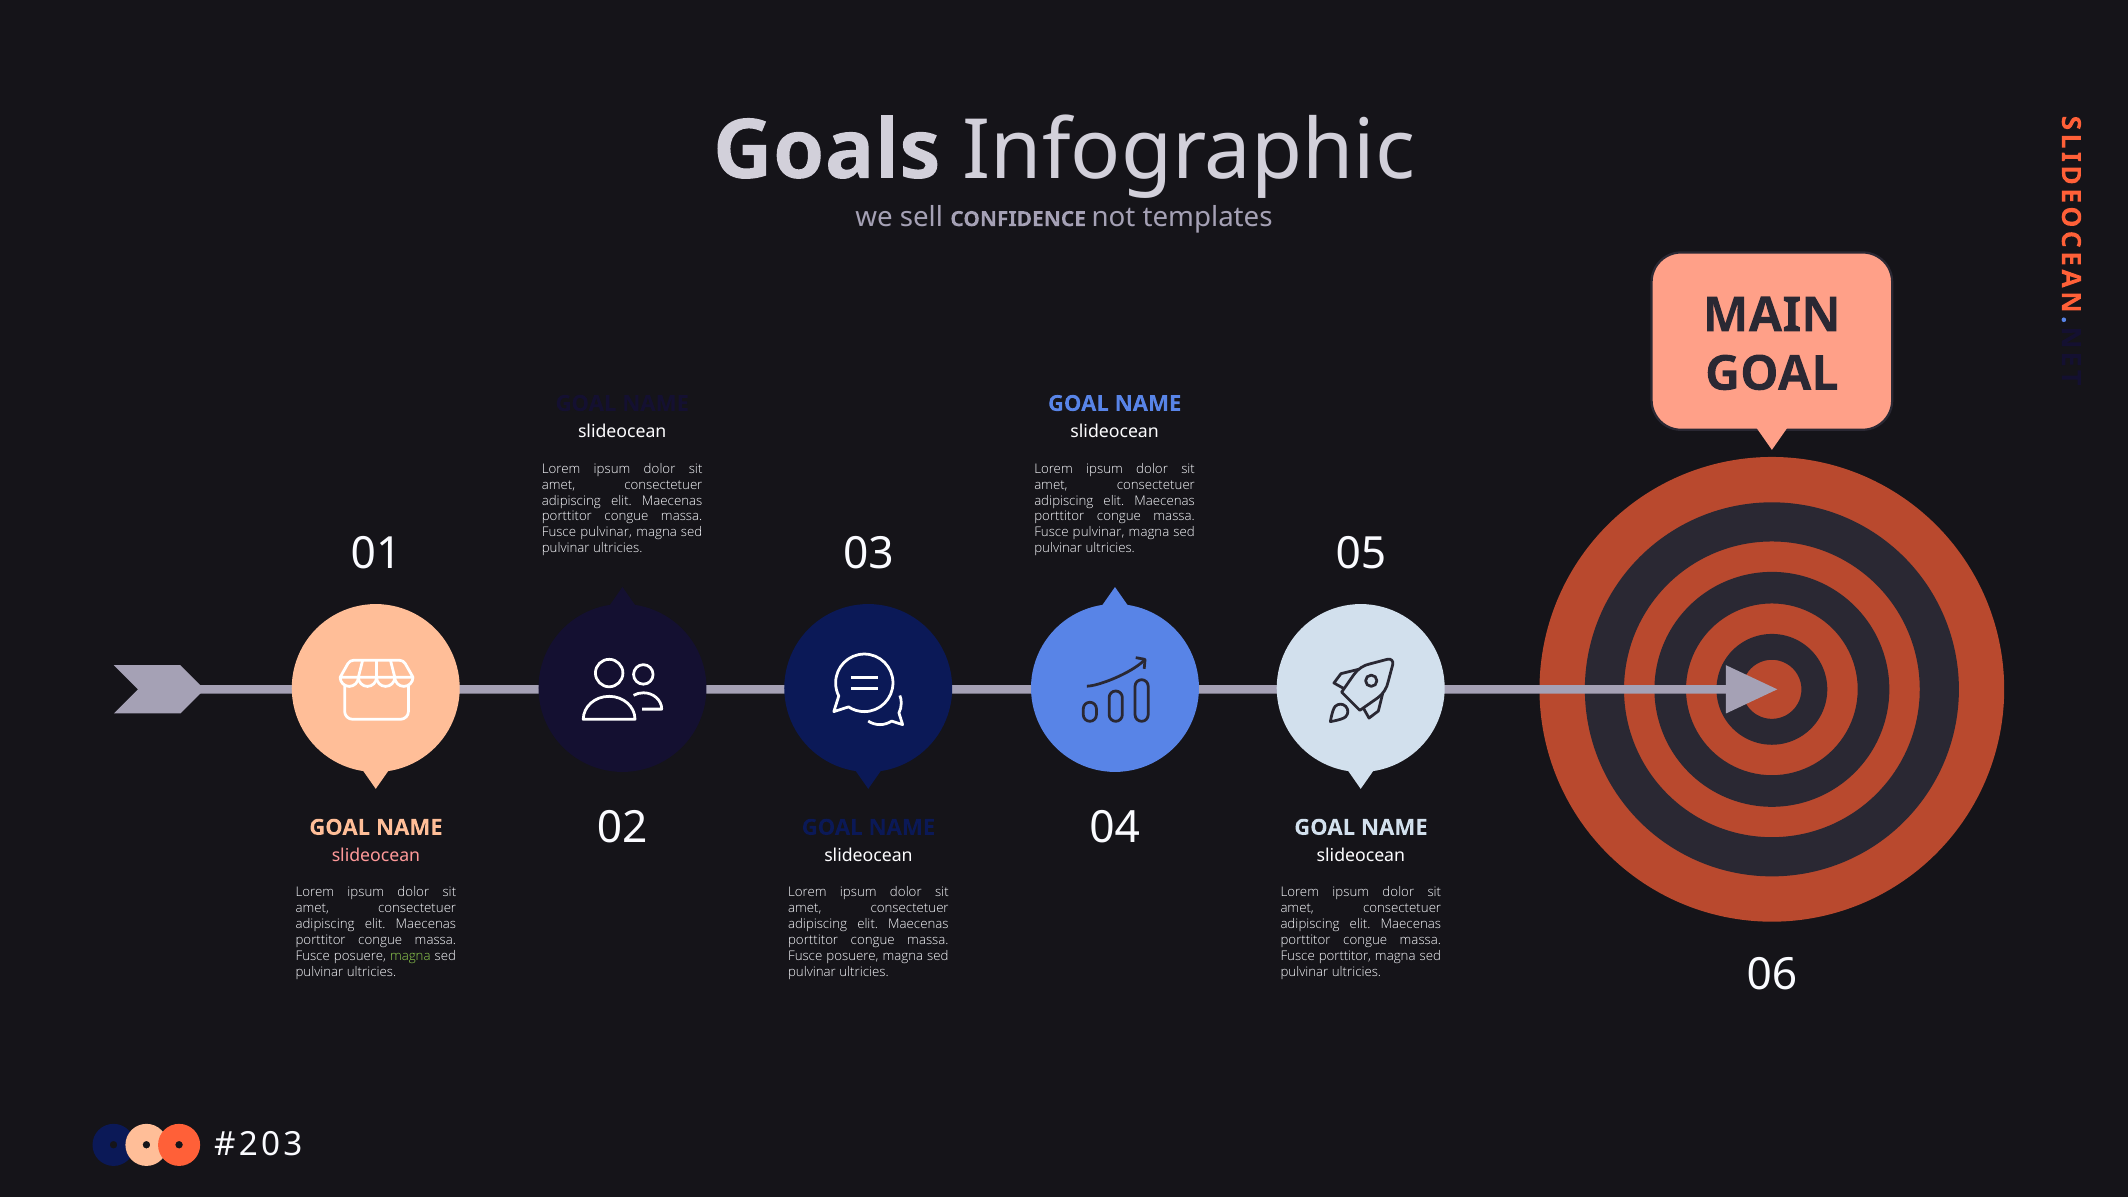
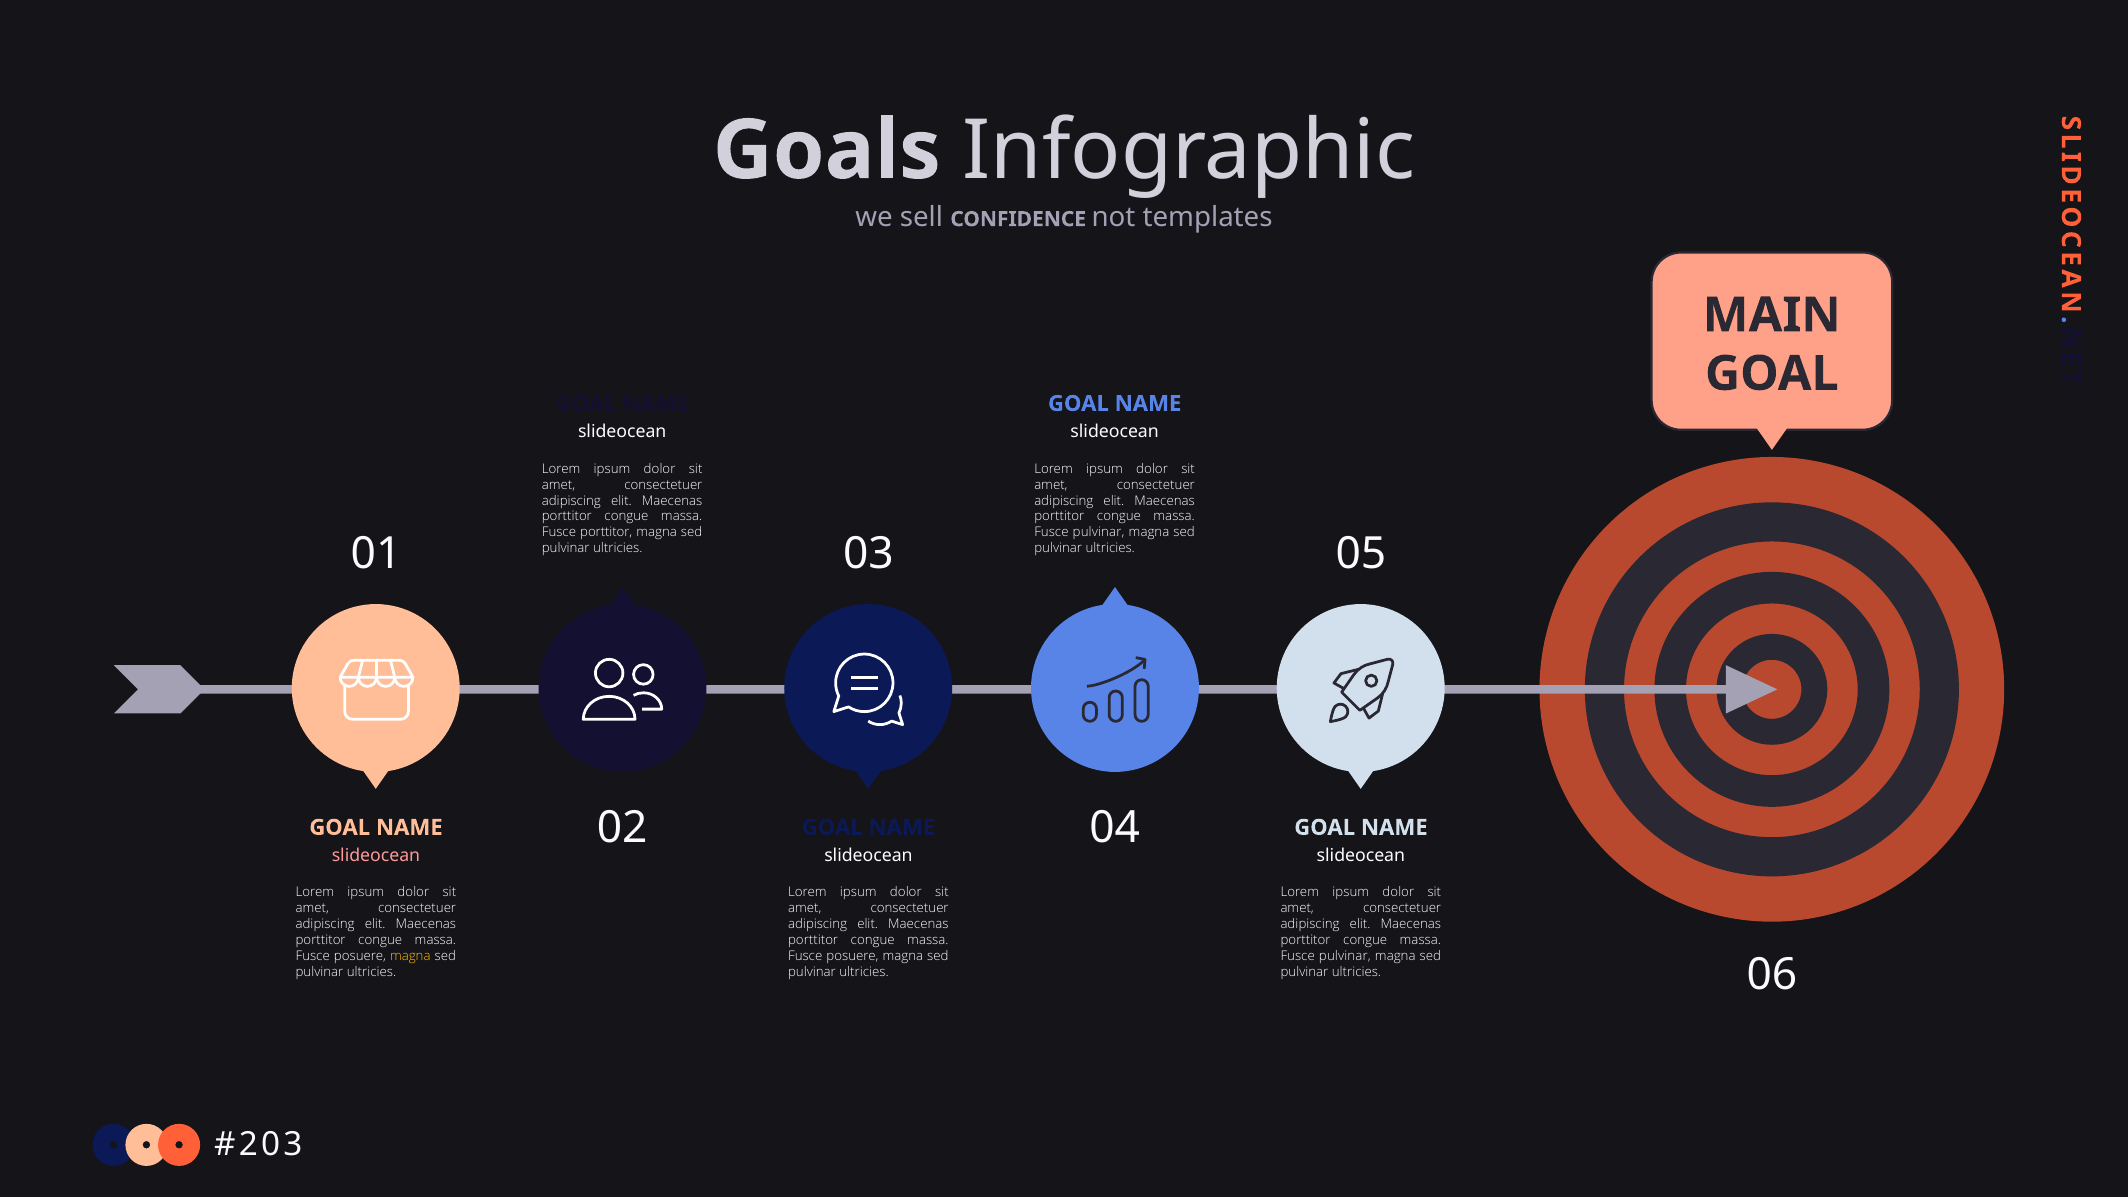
pulvinar: pulvinar -> porttitor (606, 533)
magna colour: light green -> yellow (410, 956)
porttitor: porttitor -> pulvinar (1345, 956)
